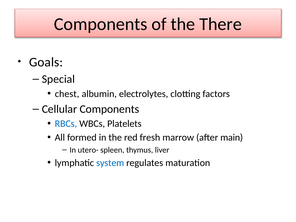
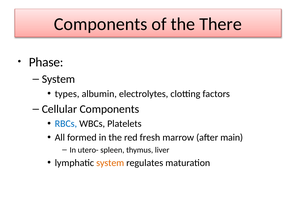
Goals: Goals -> Phase (46, 62)
Special: Special -> System (58, 79)
chest: chest -> types (67, 94)
system colour: blue -> orange (110, 163)
